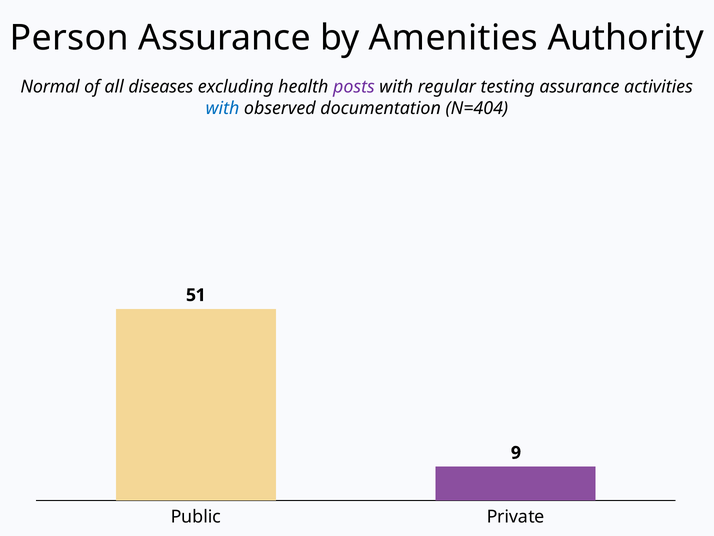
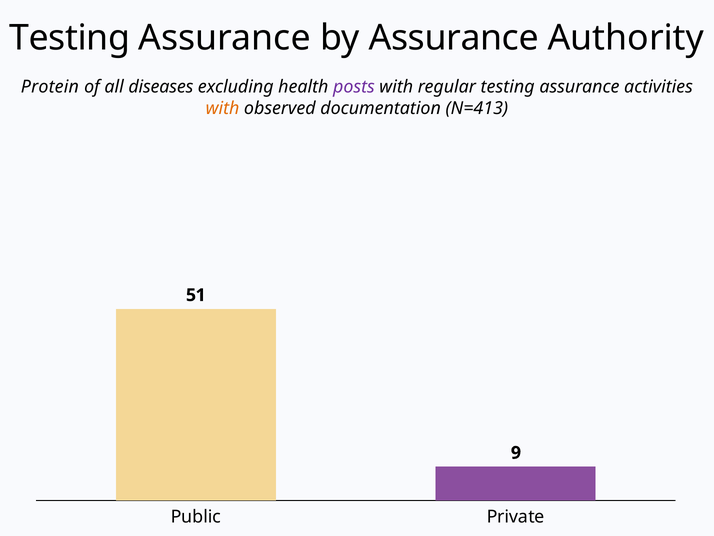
Person: Person -> Testing (70, 38)
by Amenities: Amenities -> Assurance (454, 38)
Normal: Normal -> Protein (50, 87)
with colour: blue -> orange (223, 108)
N=404: N=404 -> N=413 (477, 108)
